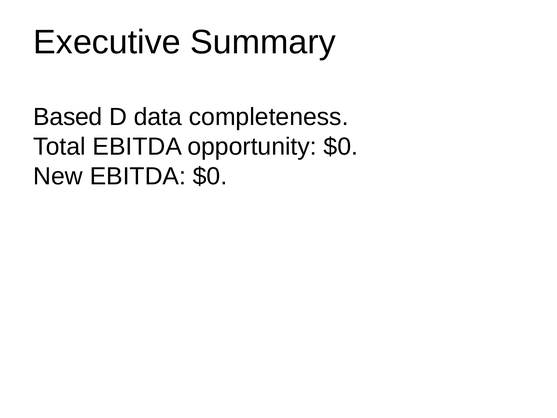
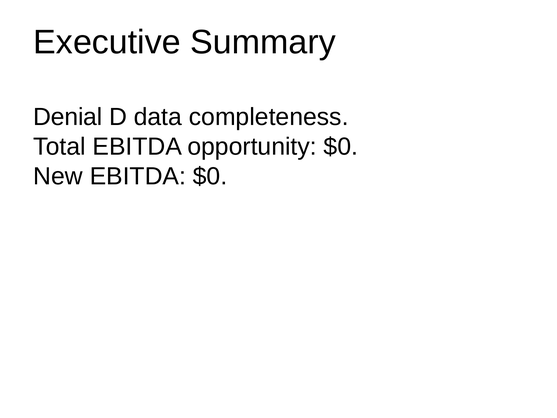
Based: Based -> Denial (68, 117)
